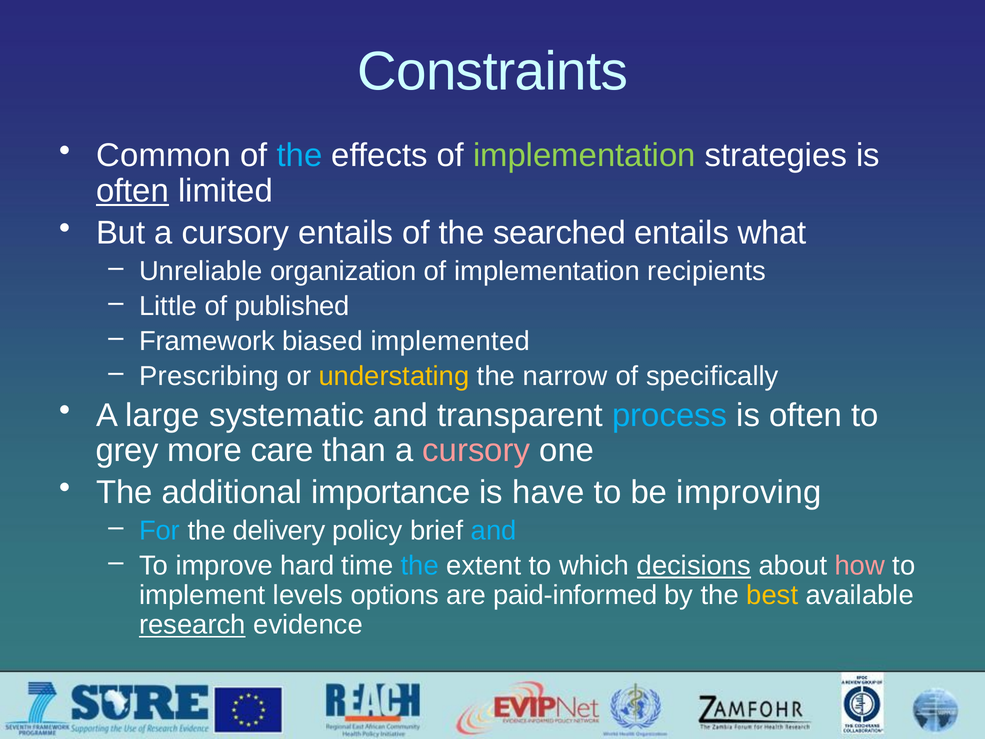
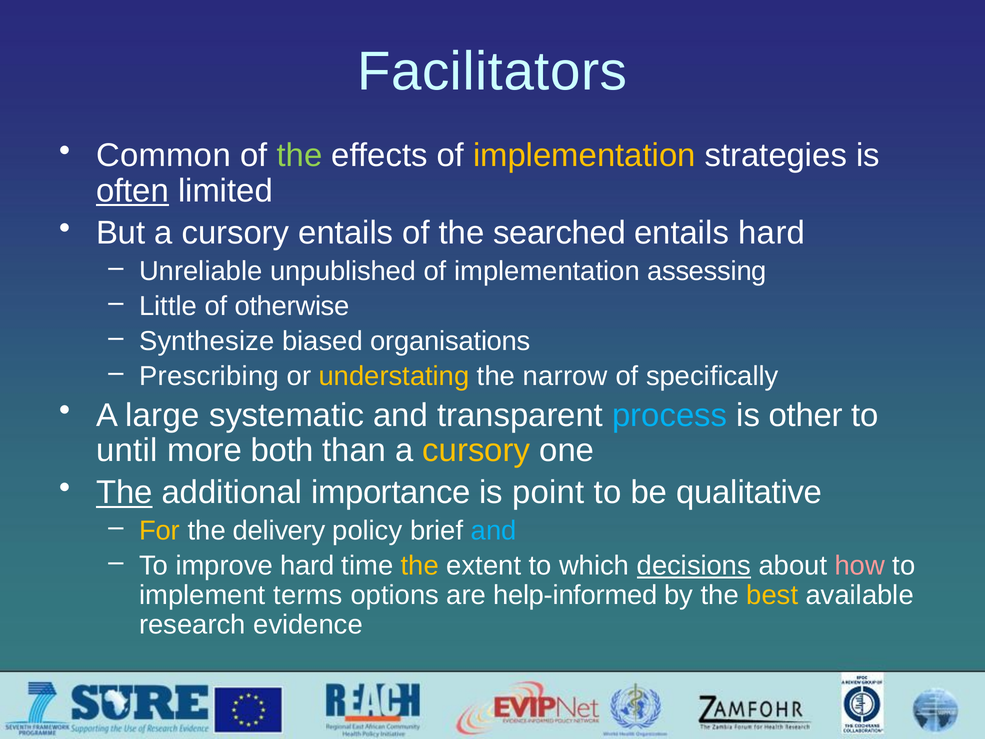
Constraints: Constraints -> Facilitators (492, 71)
the colour: light blue -> light green (299, 156)
implementation colour: light green -> yellow (584, 156)
entails what: what -> hard (772, 233)
organization: organization -> unpublished (343, 271)
recipients: recipients -> assessing (707, 271)
published: published -> otherwise (292, 306)
Framework: Framework -> Synthesize (207, 341)
implemented: implemented -> organisations (451, 341)
often: often -> other (806, 415)
grey: grey -> until (127, 450)
care: care -> both (282, 450)
cursory colour: pink -> yellow (476, 450)
The underline: none -> present (124, 492)
have: have -> point (548, 492)
improving: improving -> qualitative (749, 492)
For colour: light blue -> yellow (160, 530)
the colour: light blue -> yellow (420, 565)
levels: levels -> terms (308, 595)
paid-informed: paid-informed -> help-informed (575, 595)
research underline: present -> none (192, 625)
